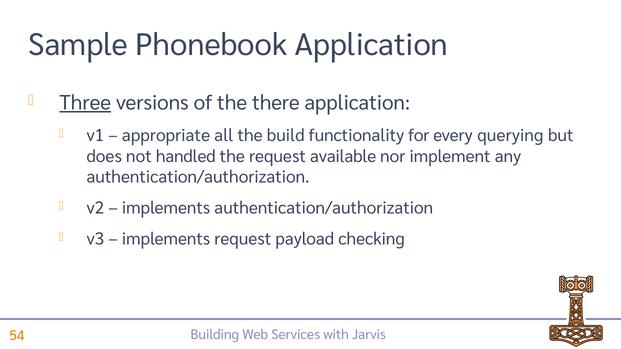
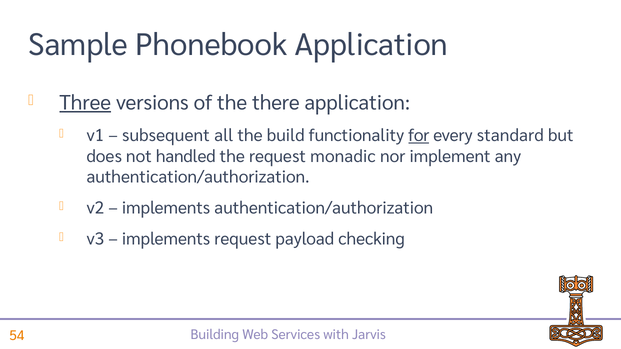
appropriate: appropriate -> subsequent (166, 136)
for underline: none -> present (419, 136)
querying: querying -> standard (510, 136)
available: available -> monadic (343, 157)
